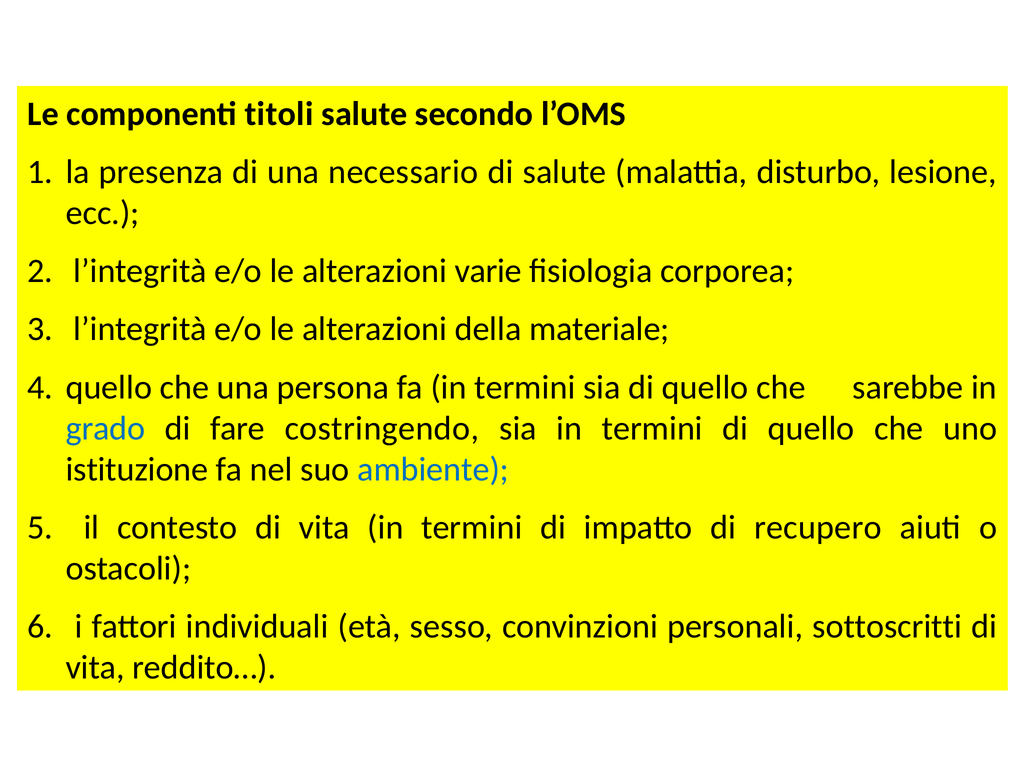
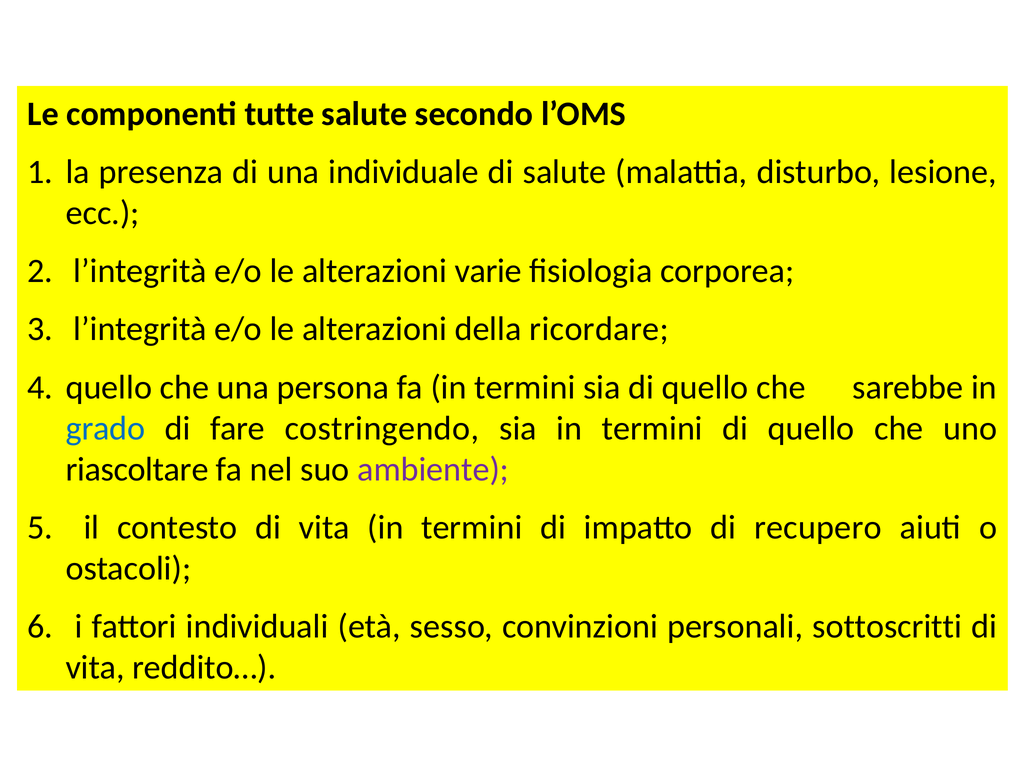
titoli: titoli -> tutte (279, 114)
necessario: necessario -> individuale (404, 172)
materiale: materiale -> ricordare (599, 329)
istituzione: istituzione -> riascoltare (137, 469)
ambiente colour: blue -> purple (433, 469)
